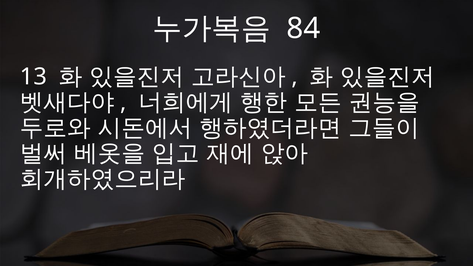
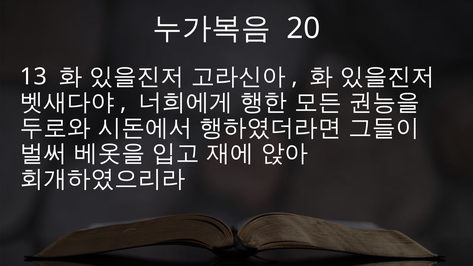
84: 84 -> 20 (304, 28)
